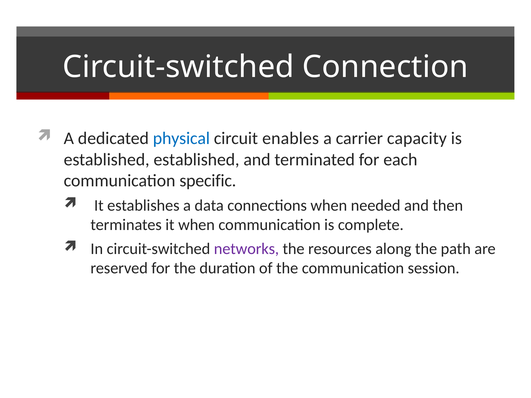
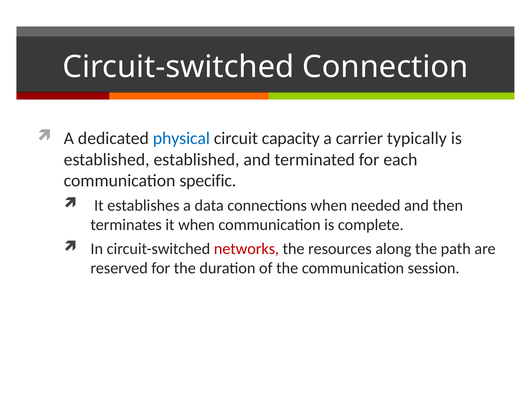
enables: enables -> capacity (291, 138)
capacity: capacity -> typically (417, 138)
networks colour: purple -> red (246, 249)
